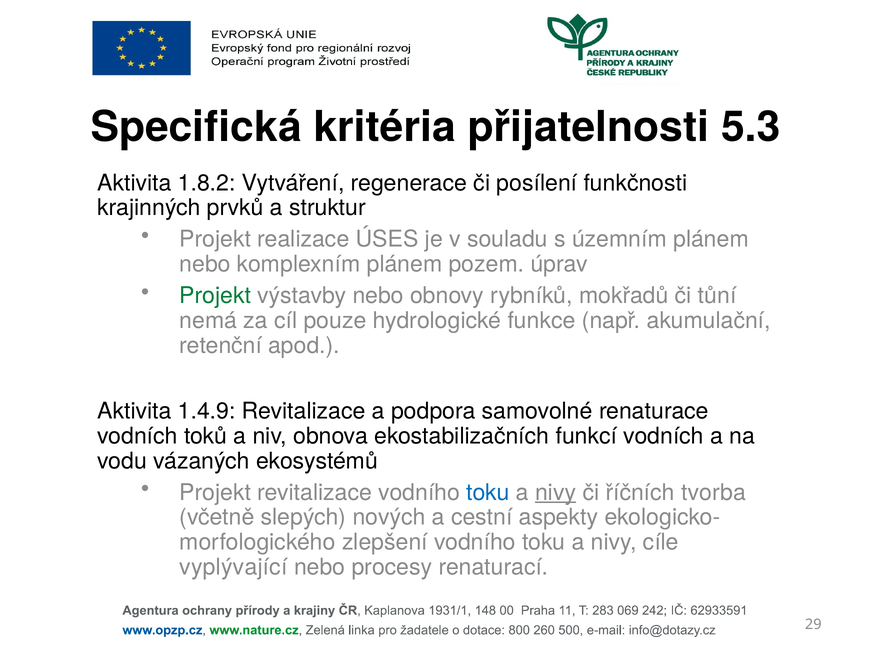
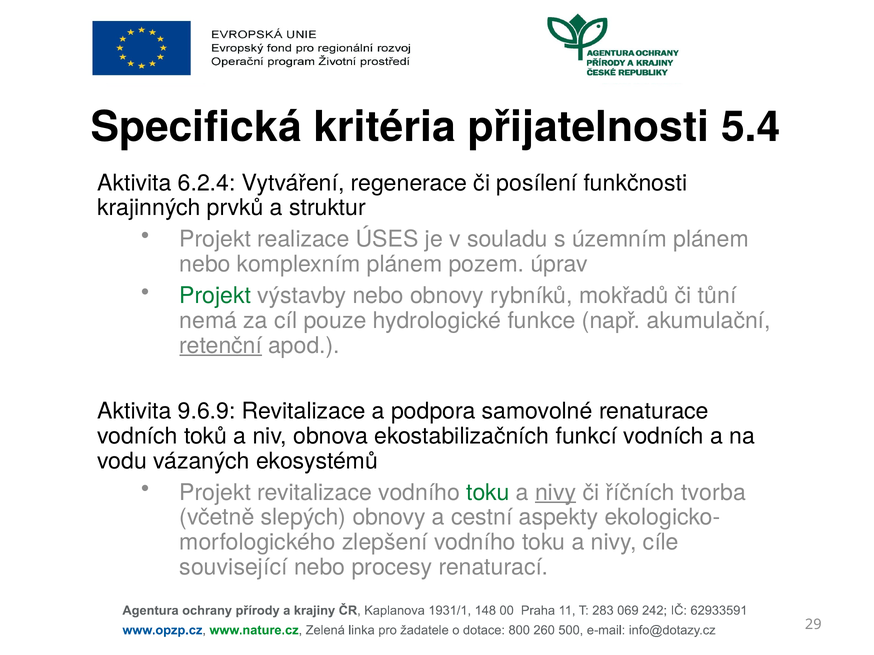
5.3: 5.3 -> 5.4 (751, 127)
1.8.2: 1.8.2 -> 6.2.4 (207, 183)
retenční underline: none -> present (221, 346)
1.4.9: 1.4.9 -> 9.6.9 (207, 411)
toku colour: blue -> green (488, 493)
slepých nových: nových -> obnovy (389, 518)
vyplývající: vyplývající -> související (234, 568)
